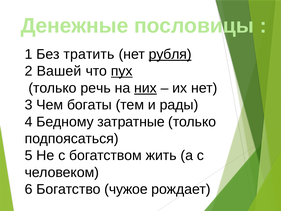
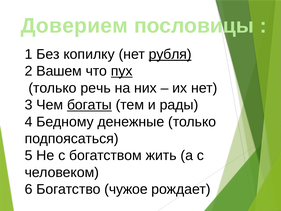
Денежные: Денежные -> Доверием (74, 26)
тратить: тратить -> копилку (89, 54)
Вашей: Вашей -> Вашем (59, 71)
них underline: present -> none (145, 88)
богаты underline: none -> present (89, 105)
затратные: затратные -> денежные (131, 122)
